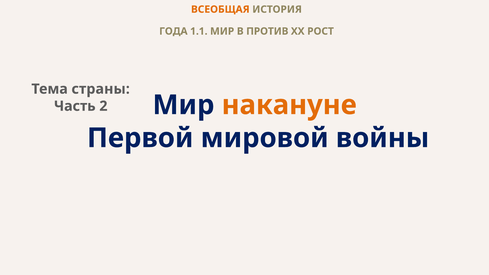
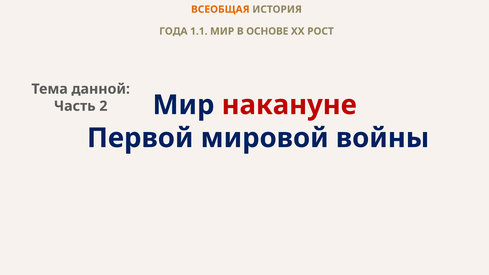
ПРОТИВ: ПРОТИВ -> ОСНОВЕ (267, 31)
страны: страны -> данной (101, 89)
накануне colour: orange -> red (289, 105)
